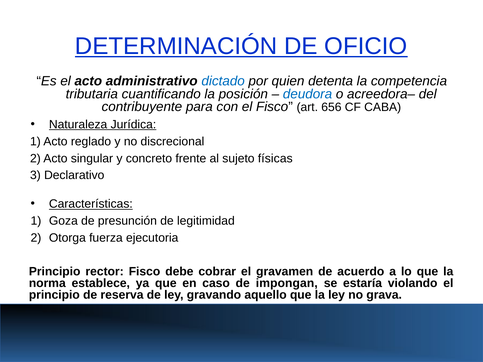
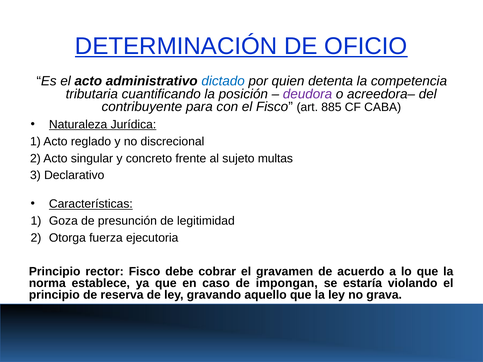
deudora colour: blue -> purple (308, 94)
656: 656 -> 885 (331, 107)
físicas: físicas -> multas (275, 159)
